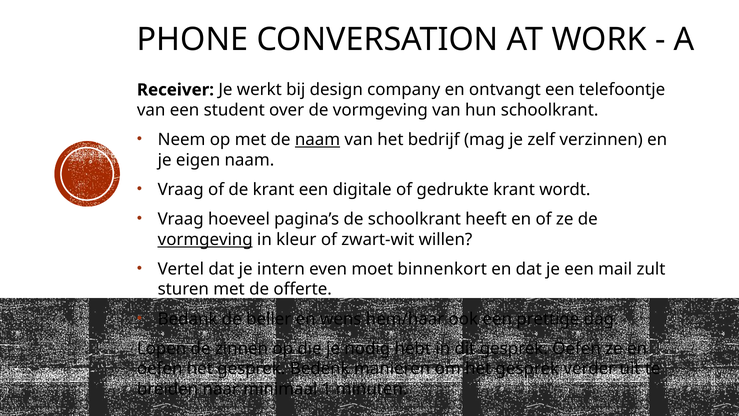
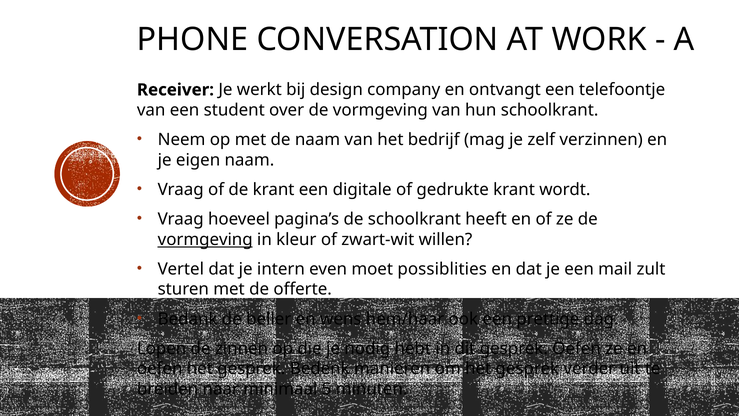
naam underline: present -> none (318, 140)
binnenkort: binnenkort -> possiblities (442, 269)
1: 1 -> 5 (327, 389)
